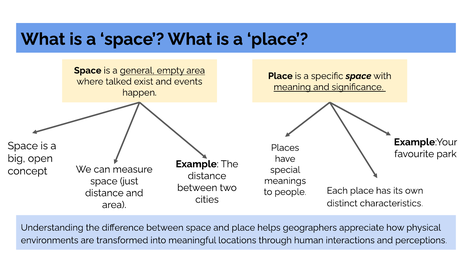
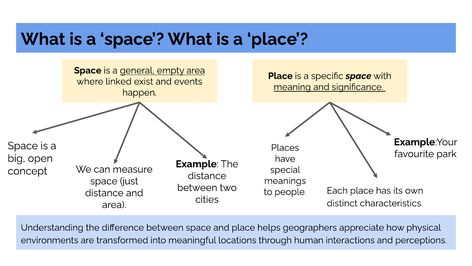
talked: talked -> linked (119, 81)
